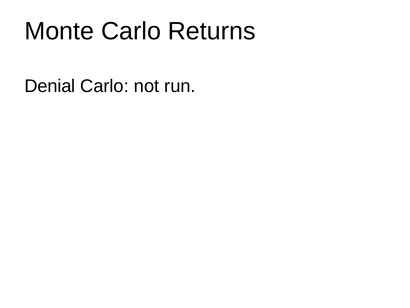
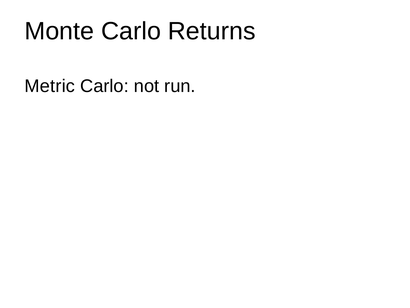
Denial: Denial -> Metric (50, 86)
